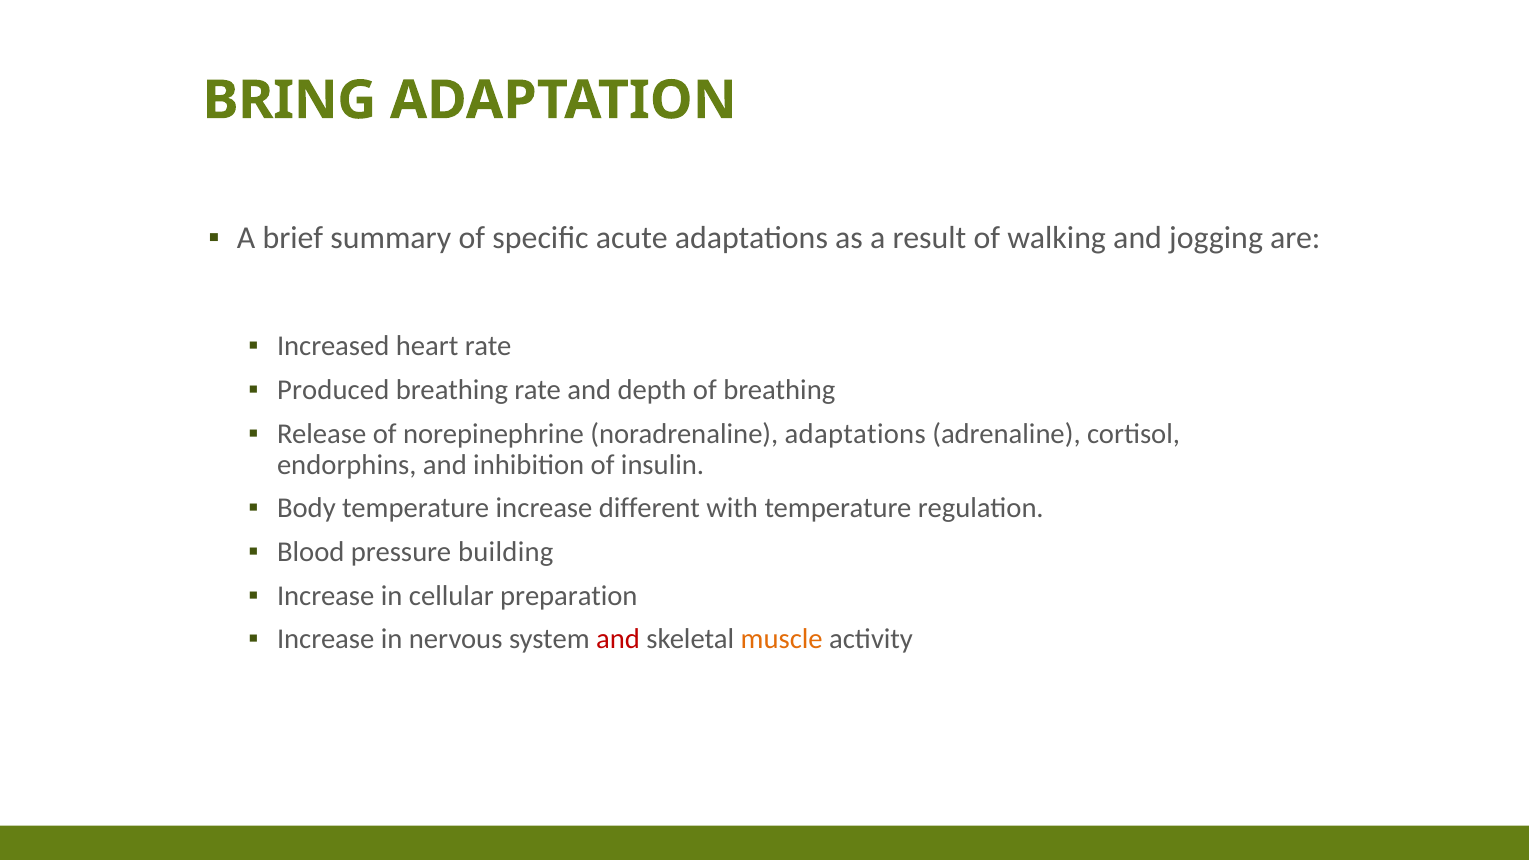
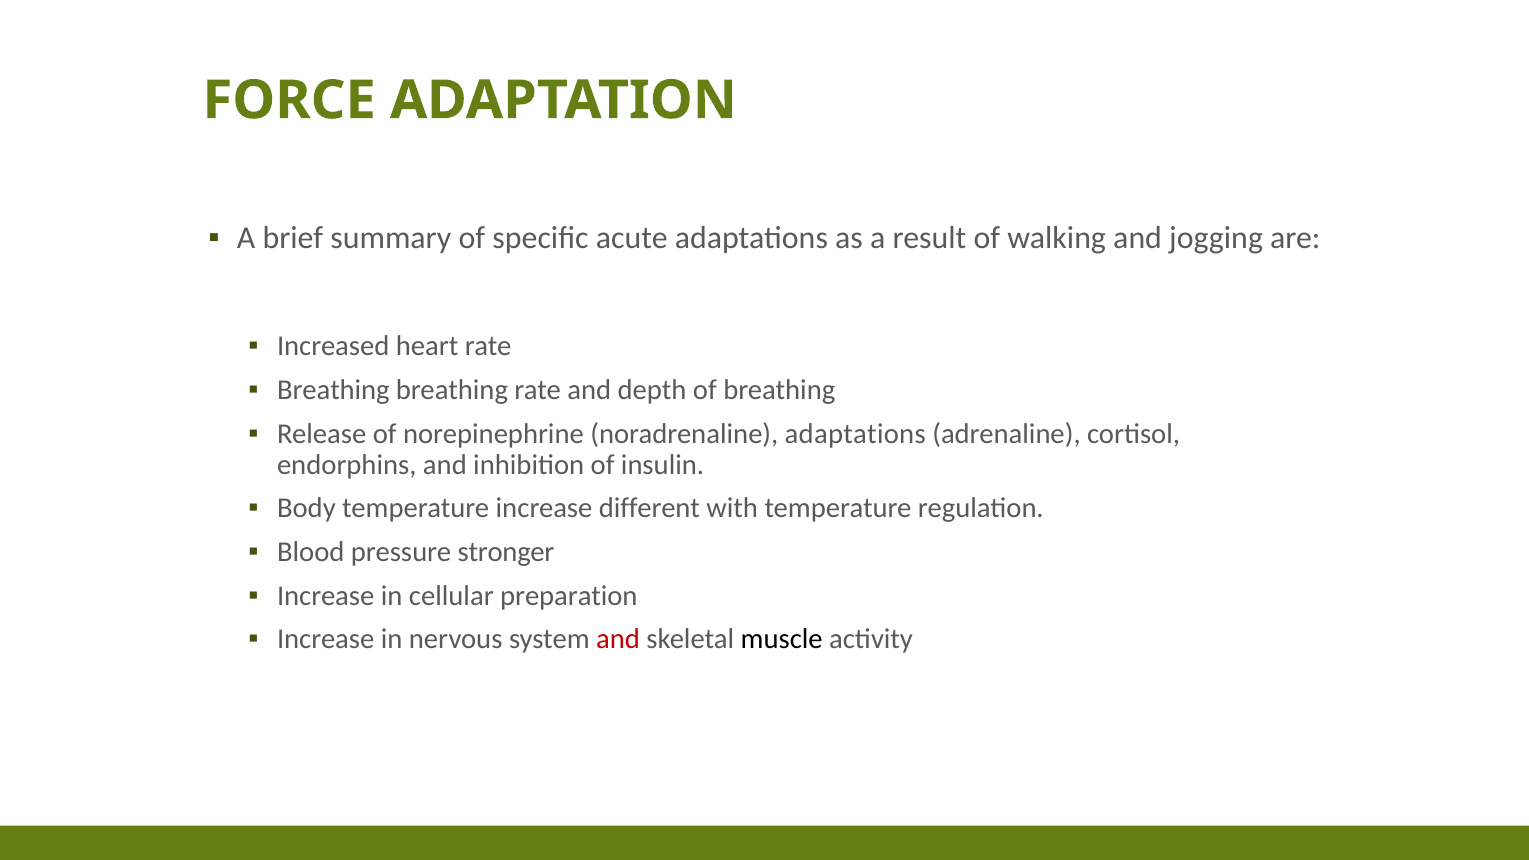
BRING: BRING -> FORCE (289, 100)
Produced: Produced -> Breathing (333, 390)
building: building -> stronger (506, 552)
muscle colour: orange -> black (782, 640)
